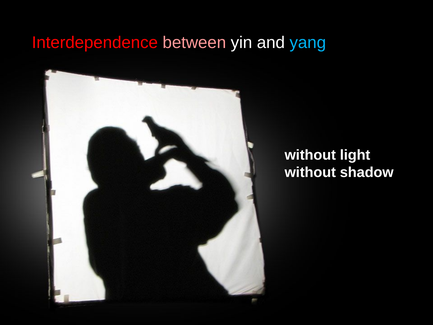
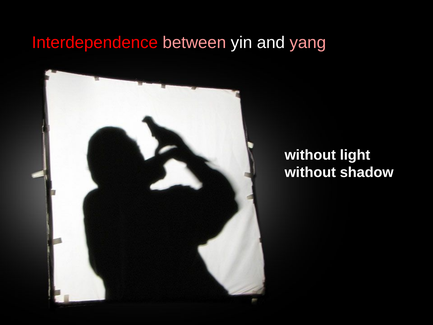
yang colour: light blue -> pink (308, 43)
